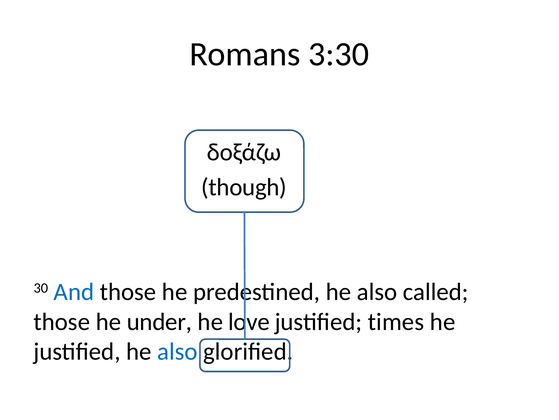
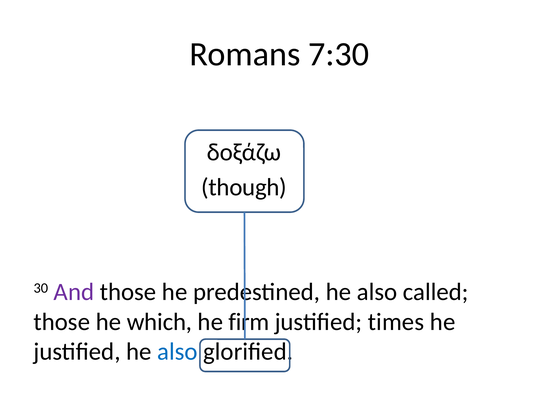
3:30: 3:30 -> 7:30 (339, 54)
And colour: blue -> purple (74, 291)
under: under -> which (159, 321)
love: love -> firm (249, 321)
